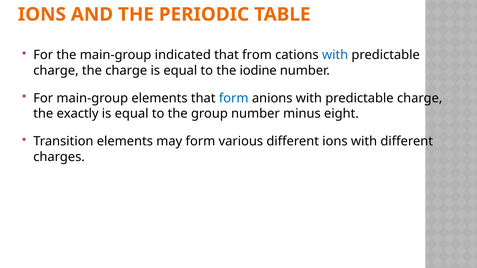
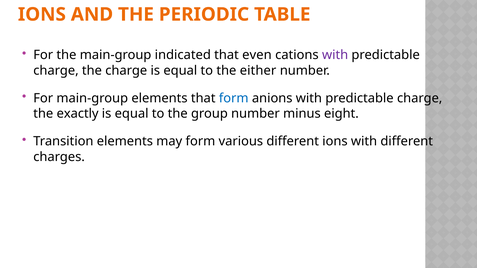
from: from -> even (257, 55)
with colour: blue -> purple (335, 55)
iodine: iodine -> either (258, 71)
